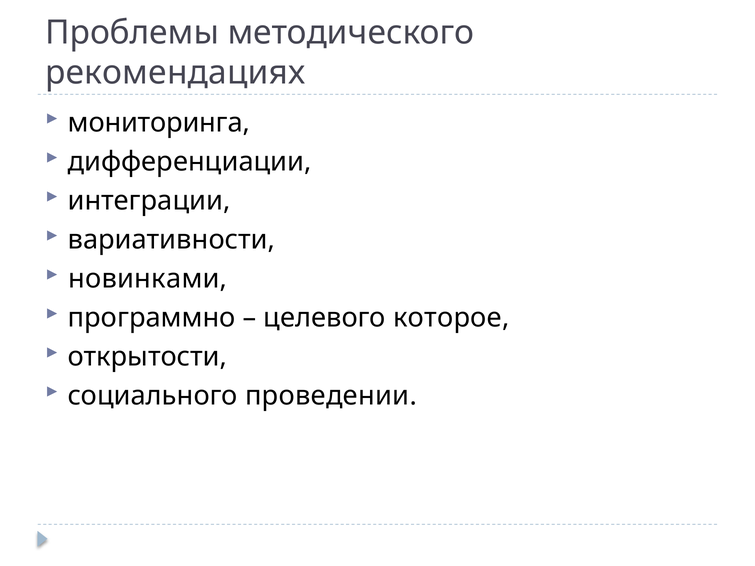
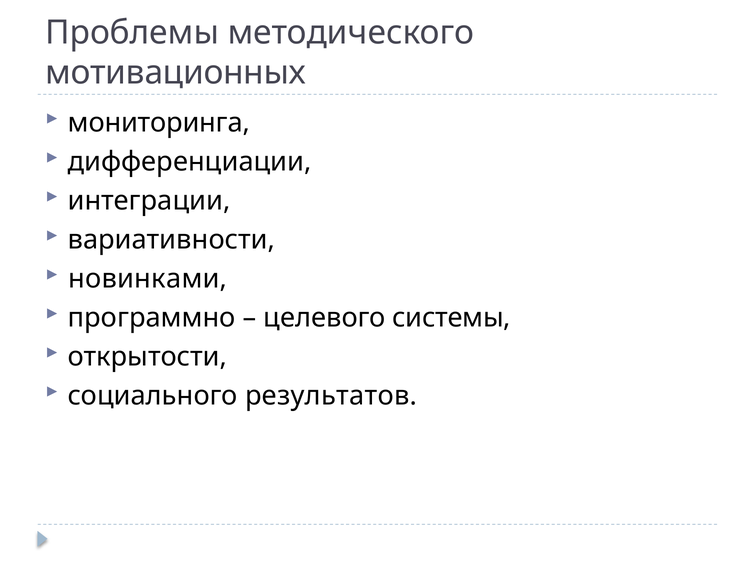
рекомендациях: рекомендациях -> мотивационных (176, 73)
которое: которое -> системы (452, 318)
проведении: проведении -> результатов (331, 396)
